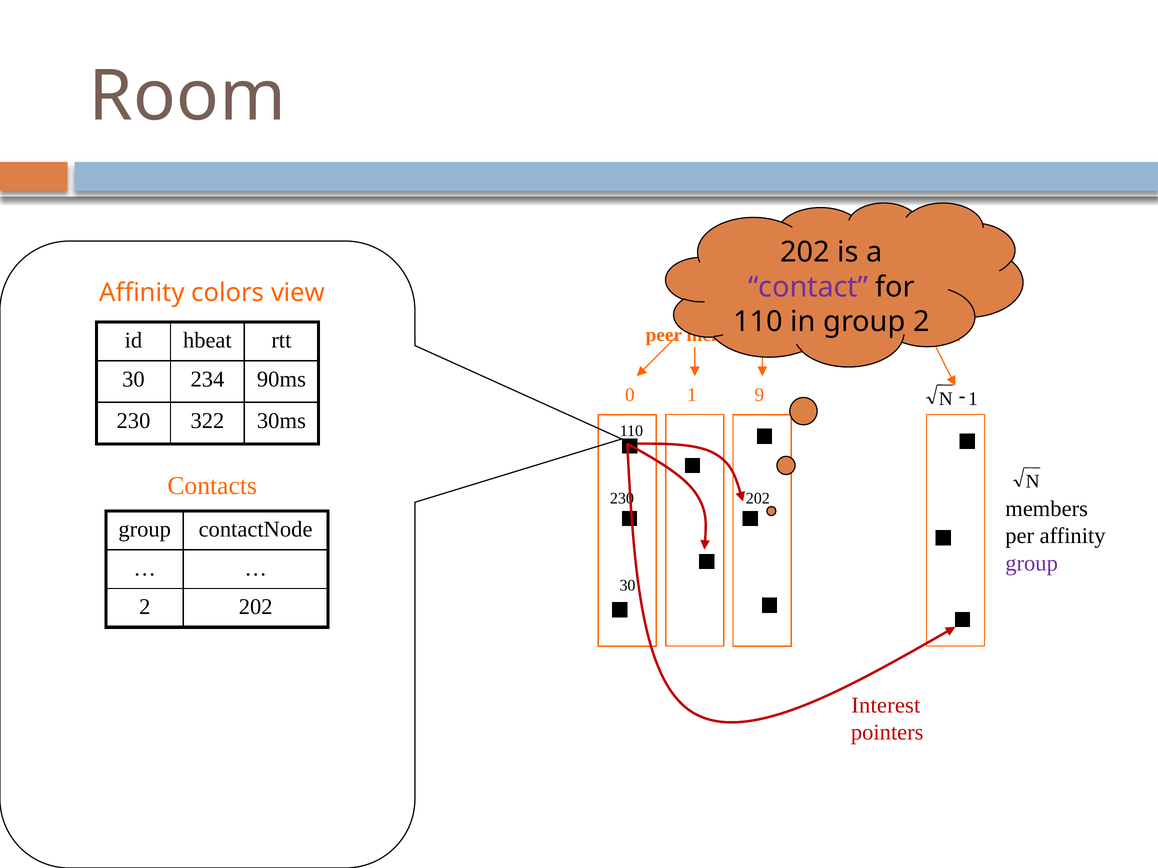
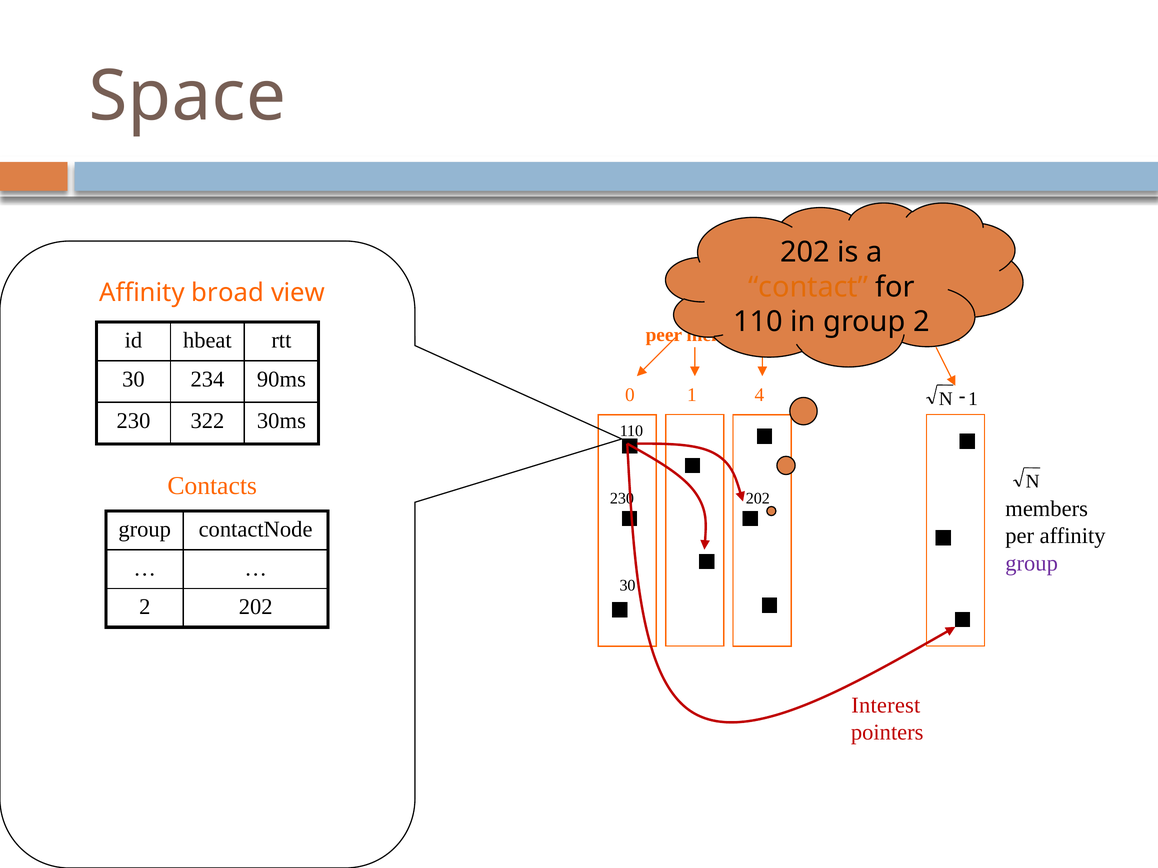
Room: Room -> Space (187, 97)
contact colour: purple -> orange (808, 287)
colors: colors -> broad (228, 293)
9: 9 -> 4 (759, 395)
